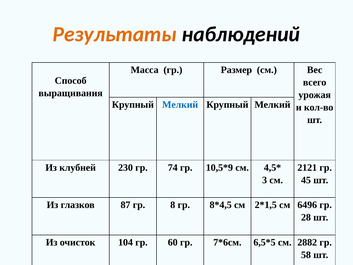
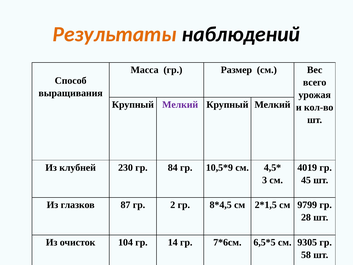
Мелкий colour: blue -> purple (180, 105)
74: 74 -> 84 (173, 167)
2121: 2121 -> 4019 (307, 167)
8: 8 -> 2 (173, 205)
6496: 6496 -> 9799 (307, 205)
60: 60 -> 14 (173, 242)
2882: 2882 -> 9305 (307, 242)
